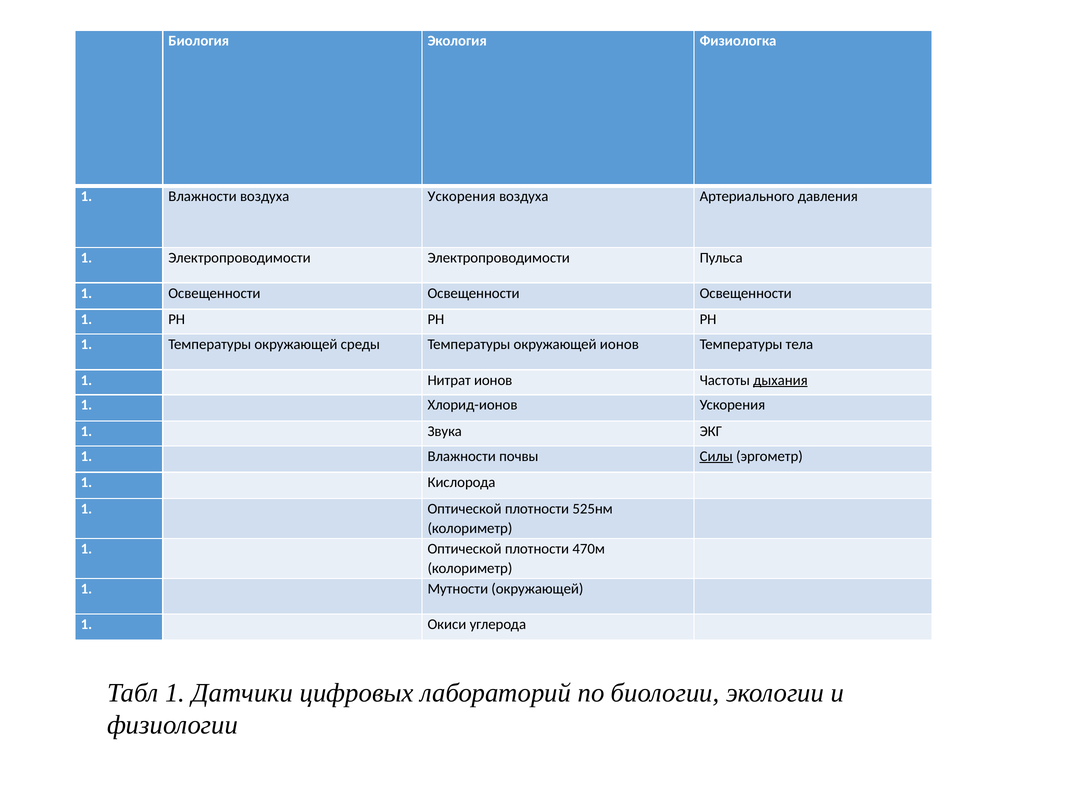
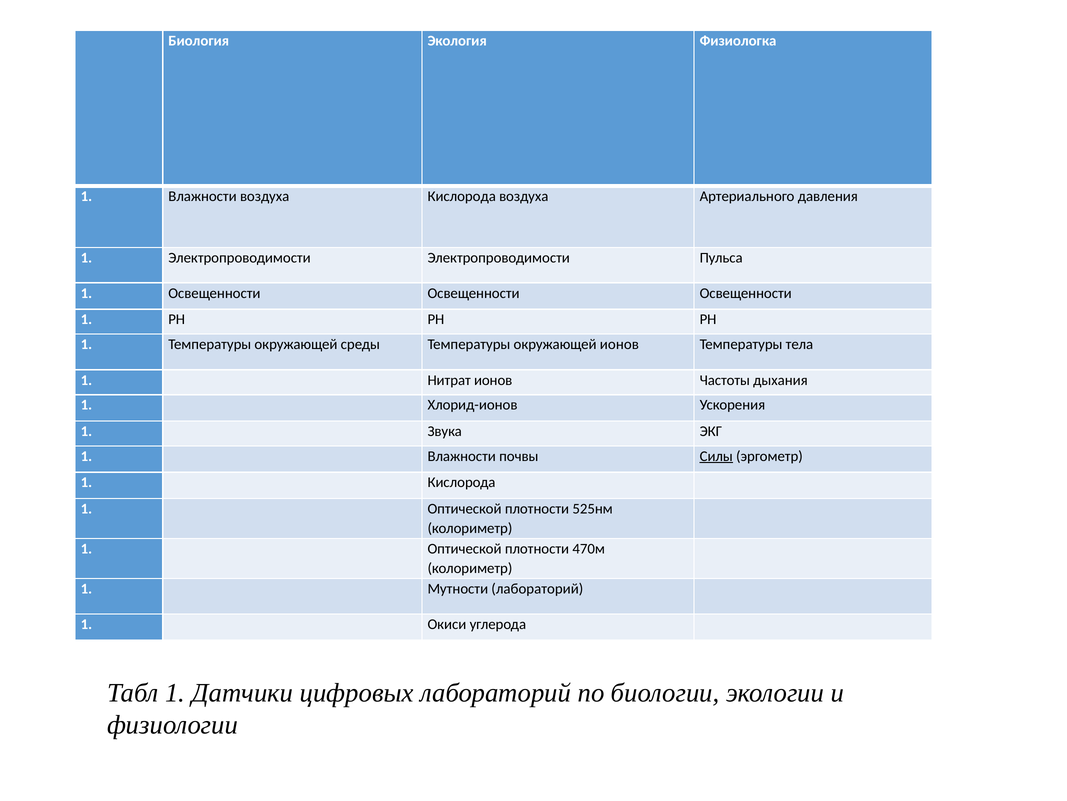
воздуха Ускорения: Ускорения -> Кислорода (462, 196)
дыхания underline: present -> none (780, 380)
Мутности окружающей: окружающей -> лабораторий (537, 588)
